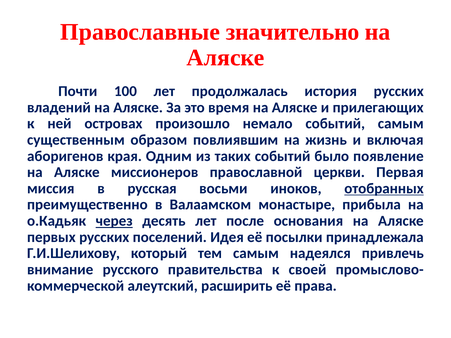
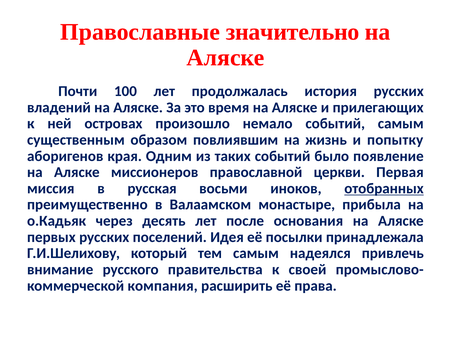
включая: включая -> попытку (395, 140)
через underline: present -> none (114, 221)
алеутский: алеутский -> компания (163, 286)
